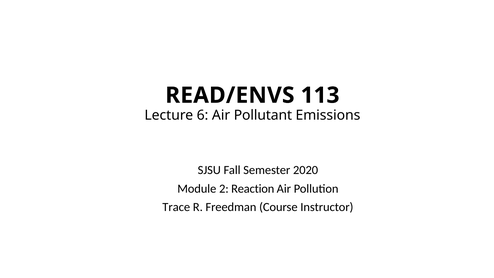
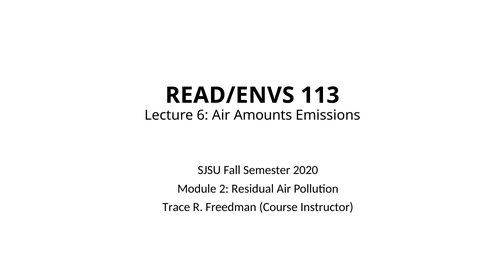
Pollutant: Pollutant -> Amounts (263, 115)
Reaction: Reaction -> Residual (253, 189)
